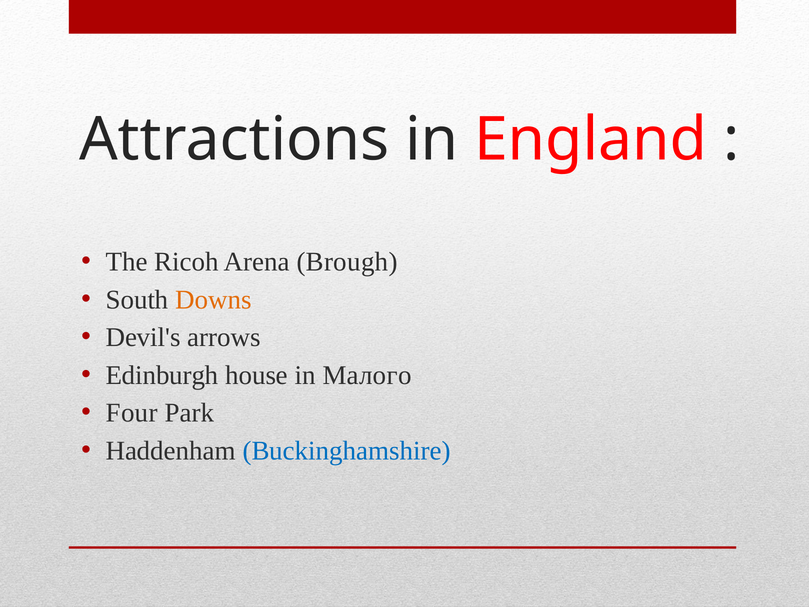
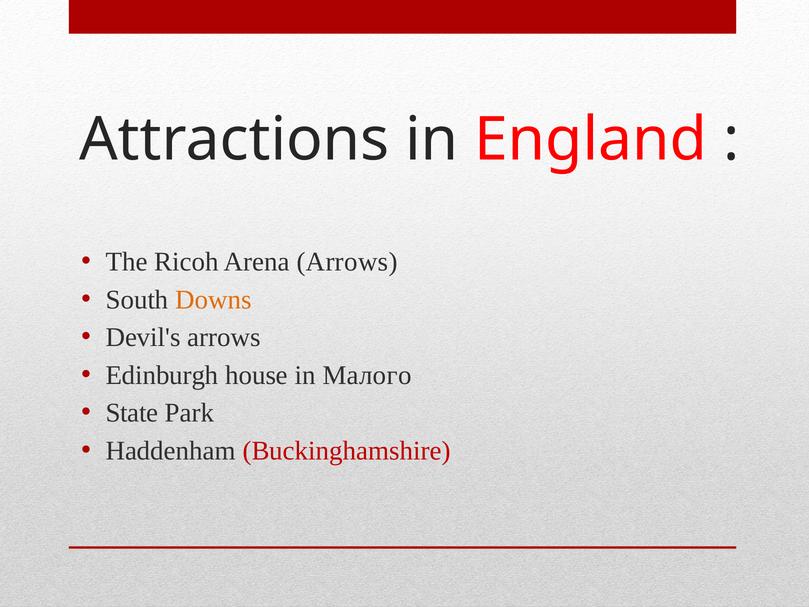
Arena Brough: Brough -> Arrows (347, 262)
Four: Four -> State (132, 413)
Buckinghamshire colour: blue -> red (347, 451)
